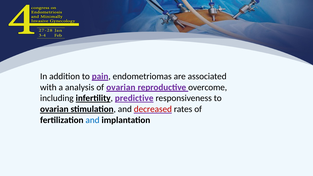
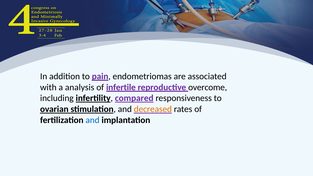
of ovarian: ovarian -> infertile (121, 87)
predictive: predictive -> compared (134, 98)
decreased colour: red -> orange (153, 109)
